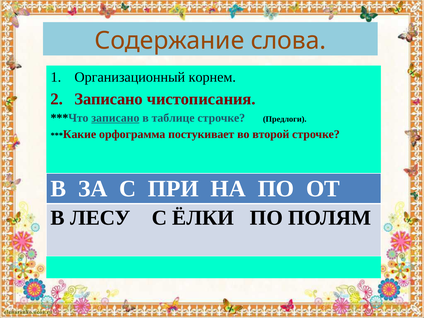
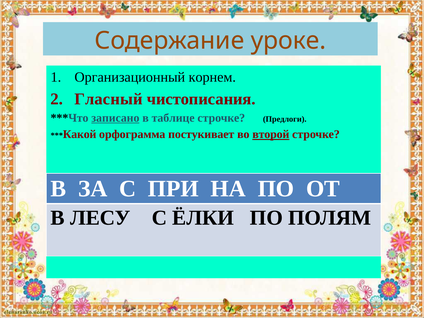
слова: слова -> уроке (288, 41)
Записано: Записано -> Гласный (109, 99)
Какие: Какие -> Какой (80, 134)
второй underline: none -> present (271, 134)
